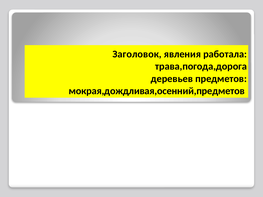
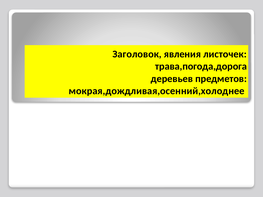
работала: работала -> листочек (225, 54)
мокрая,дождливая,осенний,предметов: мокрая,дождливая,осенний,предметов -> мокрая,дождливая,осенний,холоднее (157, 91)
